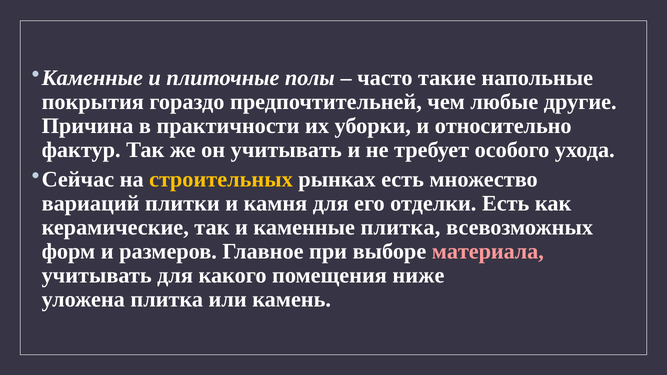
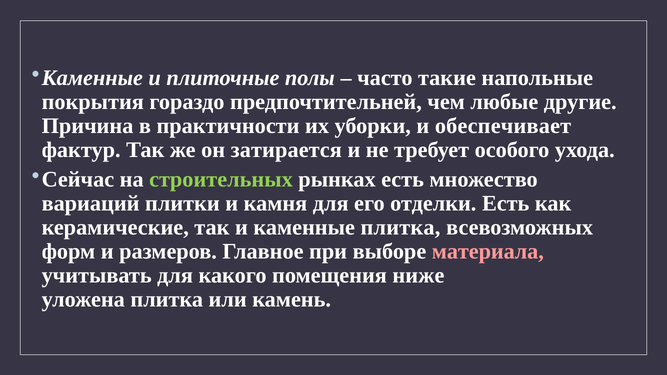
относительно: относительно -> обеспечивает (503, 126)
он учитывать: учитывать -> затирается (286, 150)
строительных colour: yellow -> light green (221, 180)
